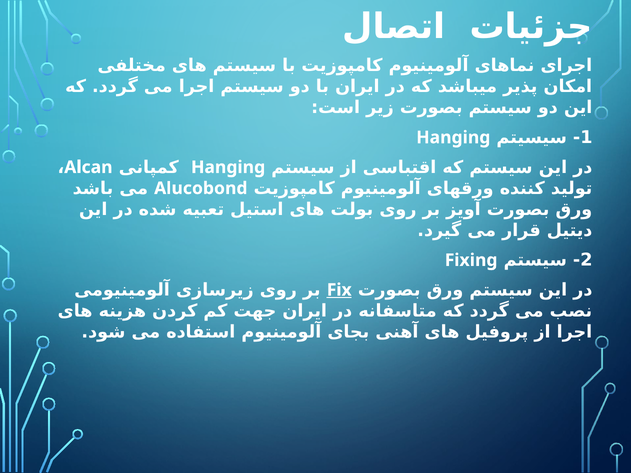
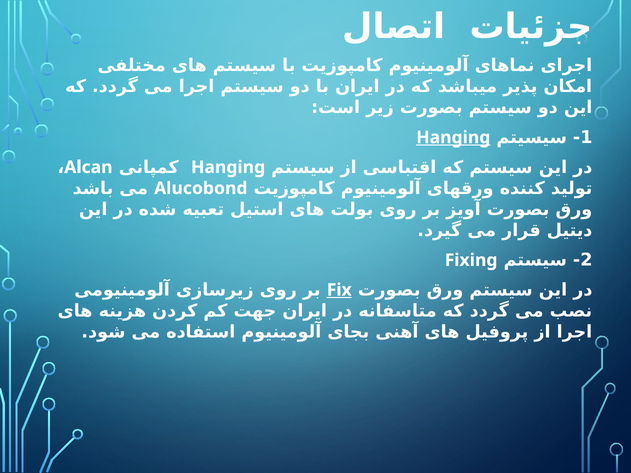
Hanging underline: none -> present (453, 138)
